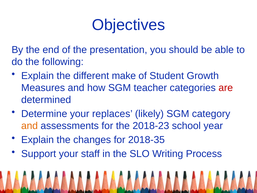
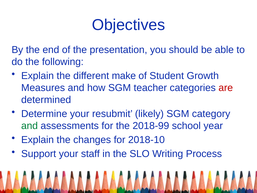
replaces: replaces -> resubmit (112, 114)
and colour: orange -> green (30, 126)
2018-23: 2018-23 -> 2018-99 (151, 126)
2018-35: 2018-35 -> 2018-10 (146, 140)
